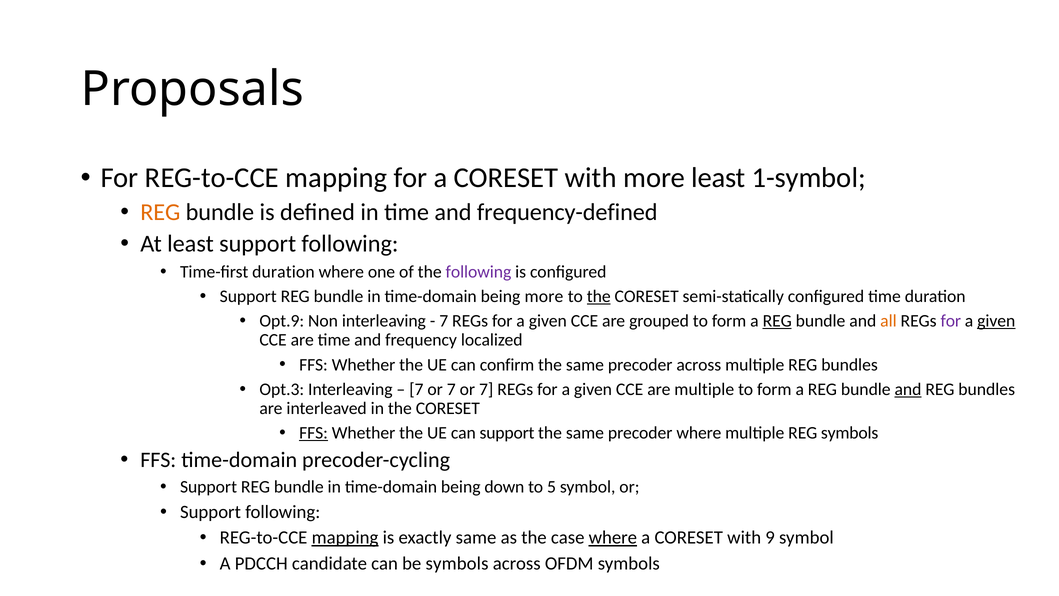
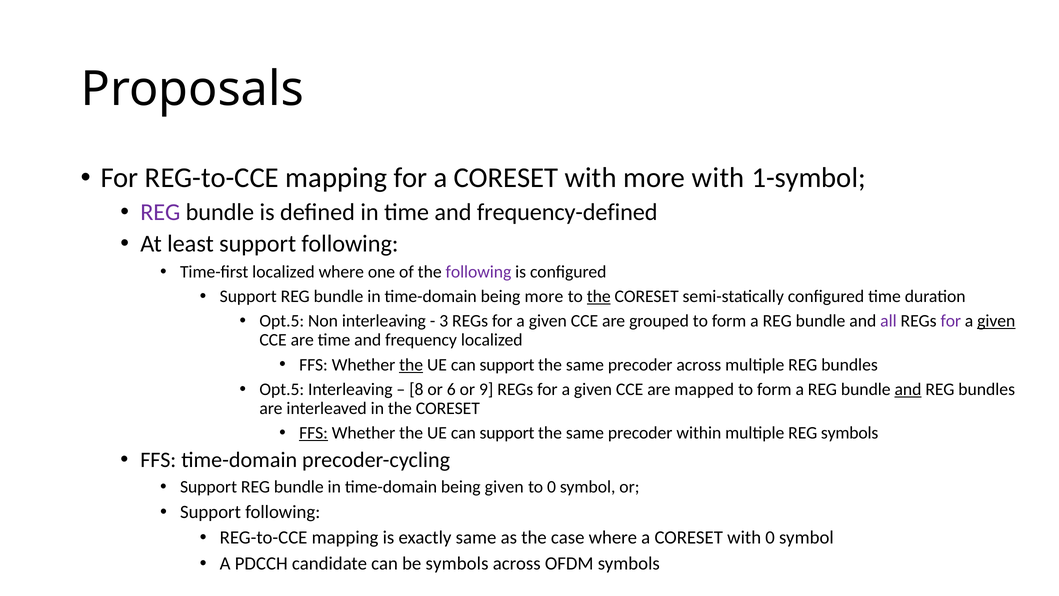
more least: least -> with (718, 178)
REG colour: orange -> purple (160, 212)
Time-first duration: duration -> localized (283, 272)
Opt.9: Opt.9 -> Opt.5 (282, 321)
7: 7 -> 3 (444, 321)
REG underline: present -> none (777, 321)
all colour: orange -> purple (888, 321)
the underline: none -> present (411, 365)
confirm: confirm -> support (507, 365)
Opt.3: Opt.3 -> Opt.5 (282, 389)
7: 7 -> 8 (416, 389)
7: 7 -> 6 (451, 389)
7: 7 -> 9 (486, 389)
are multiple: multiple -> mapped (704, 389)
precoder where: where -> within (699, 433)
being down: down -> given (504, 487)
to 5: 5 -> 0 (552, 487)
mapping underline: present -> none (345, 537)
where underline: present -> none (613, 537)
with 9: 9 -> 0 (770, 537)
